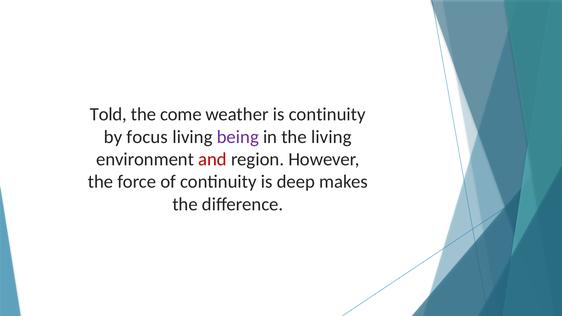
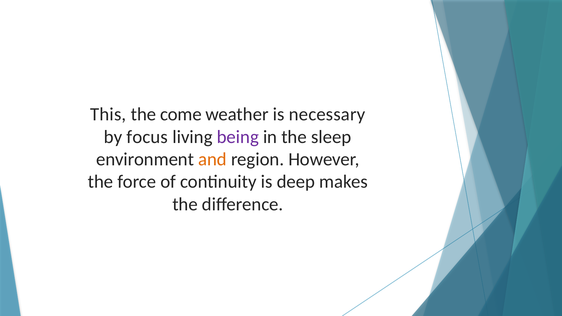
Told: Told -> This (108, 114)
is continuity: continuity -> necessary (327, 114)
the living: living -> sleep (331, 137)
and colour: red -> orange (212, 159)
